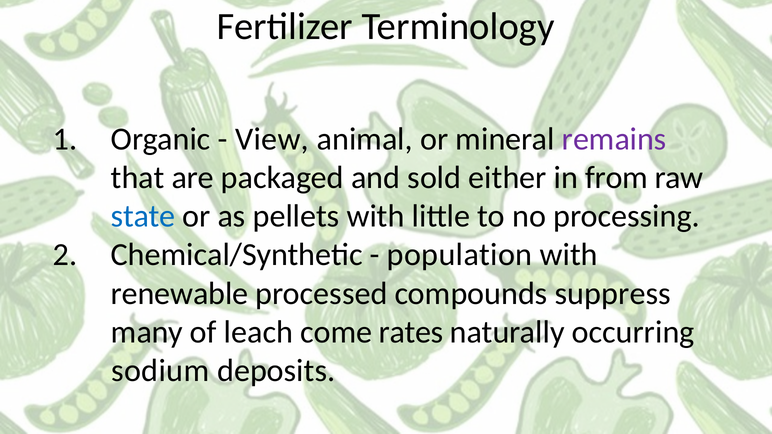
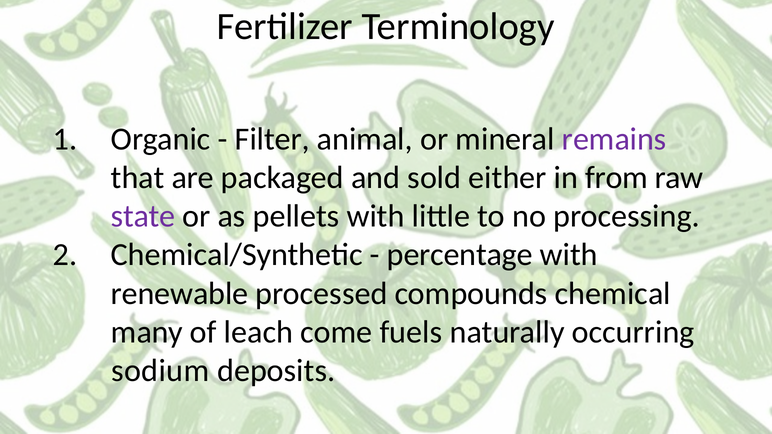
View: View -> Filter (272, 139)
state colour: blue -> purple (143, 216)
population: population -> percentage (460, 255)
suppress: suppress -> chemical (613, 294)
rates: rates -> fuels (411, 332)
